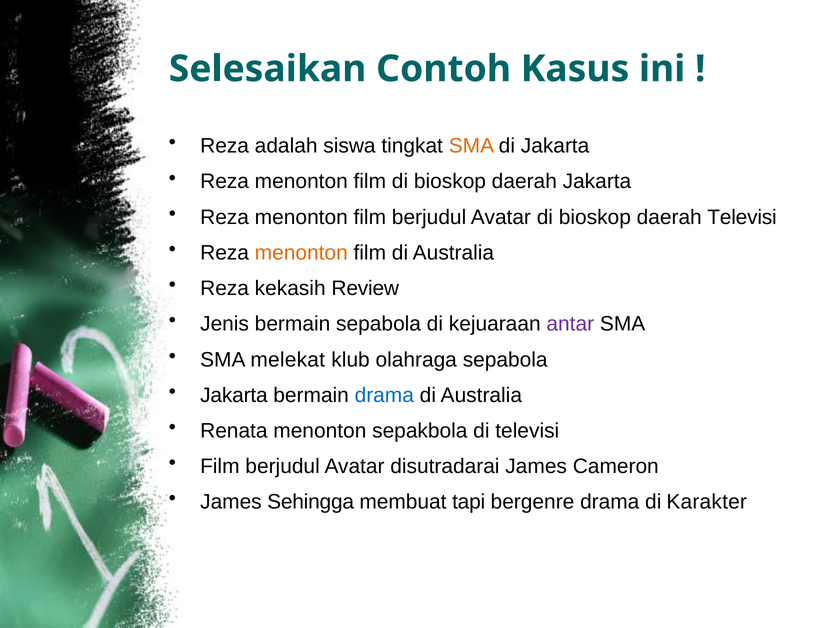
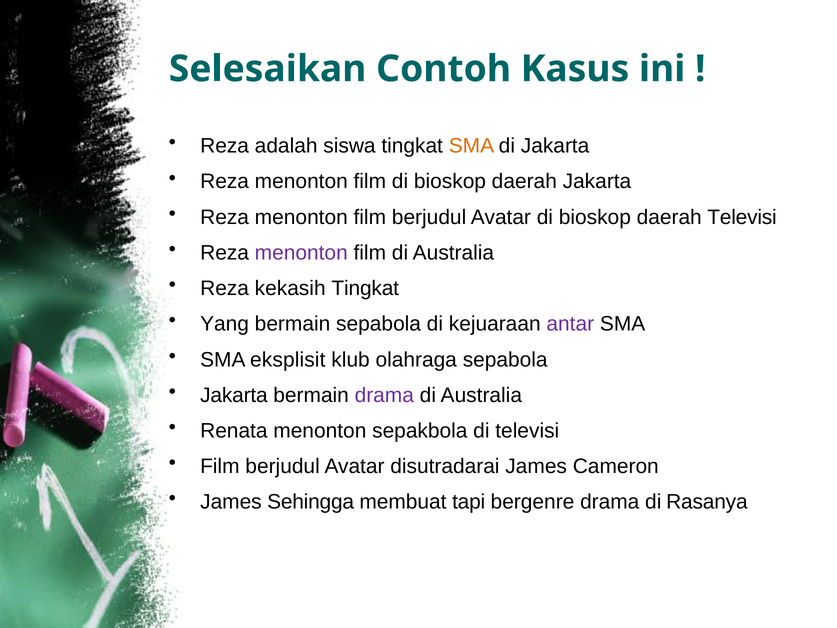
menonton colour: orange -> purple (301, 253)
kekasih Review: Review -> Tingkat (365, 288)
Jenis: Jenis -> Yang (225, 324)
melekat: melekat -> eksplisit (288, 359)
drama colour: blue -> purple (384, 395)
Karakter: Karakter -> Rasanya (707, 502)
